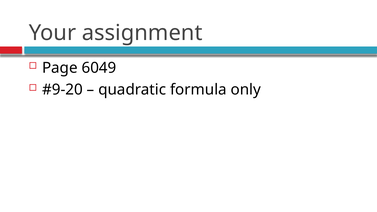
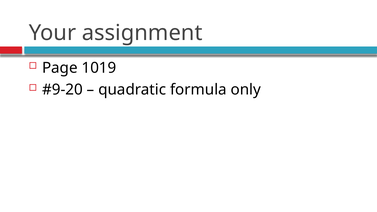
6049: 6049 -> 1019 (99, 68)
